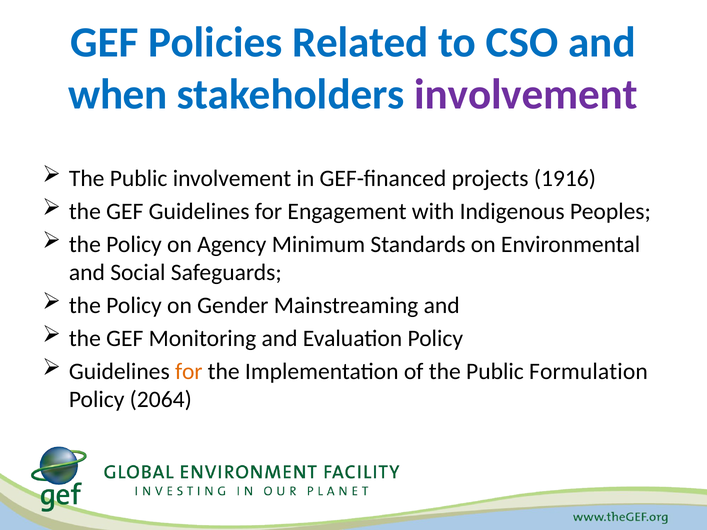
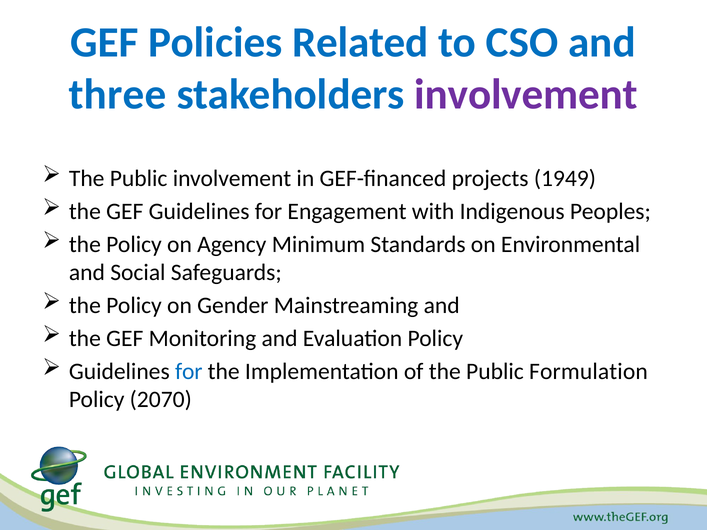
when: when -> three (118, 94)
1916: 1916 -> 1949 (565, 178)
for colour: orange -> blue (189, 372)
2064: 2064 -> 2070 (161, 400)
